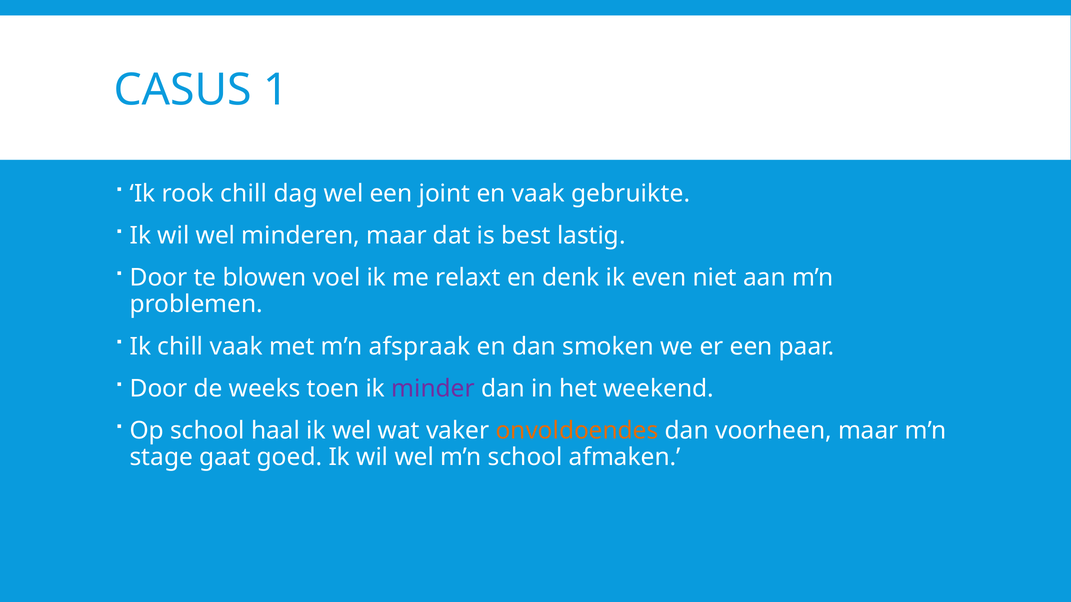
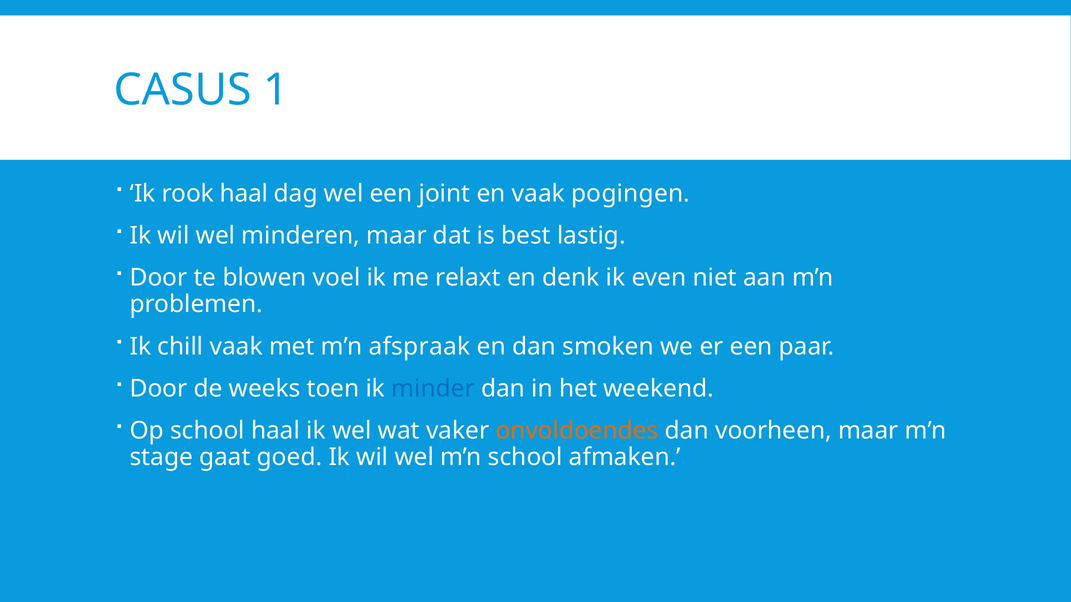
rook chill: chill -> haal (244, 194)
gebruikte: gebruikte -> pogingen (631, 194)
minder colour: purple -> blue (433, 389)
